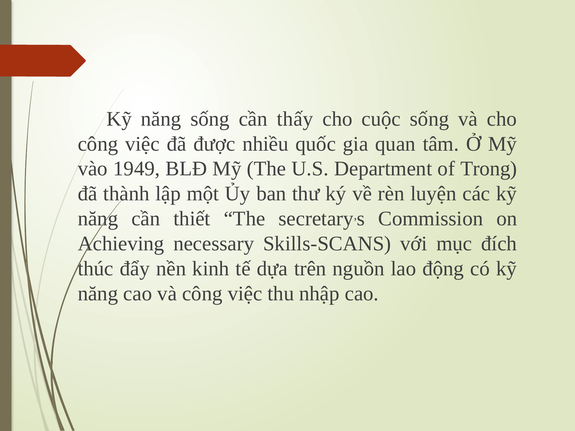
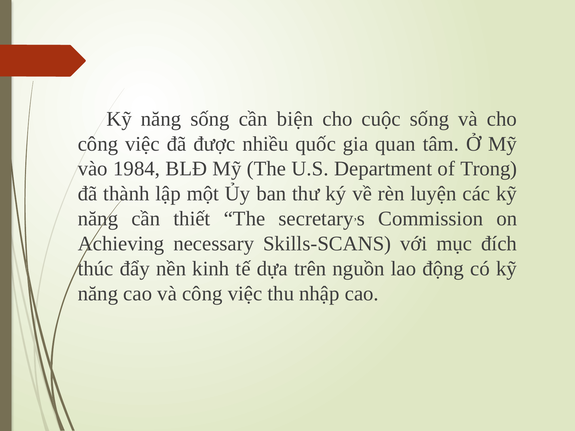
thấy: thấy -> biện (295, 119)
1949: 1949 -> 1984 (137, 169)
